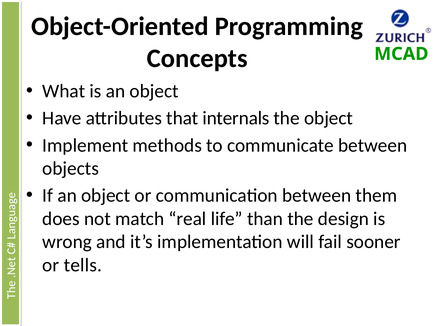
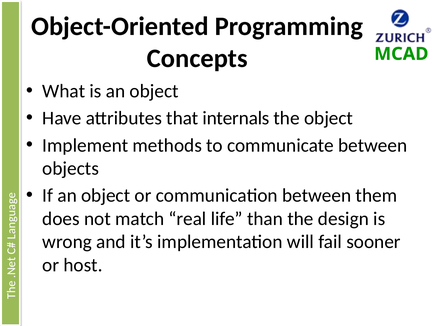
tells: tells -> host (83, 265)
